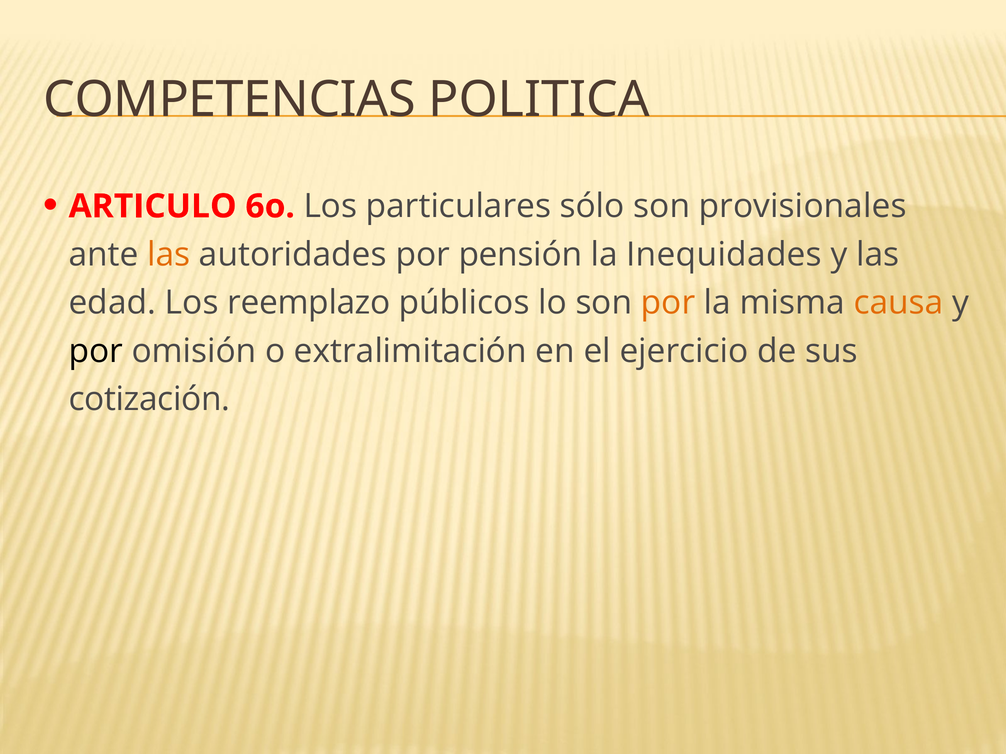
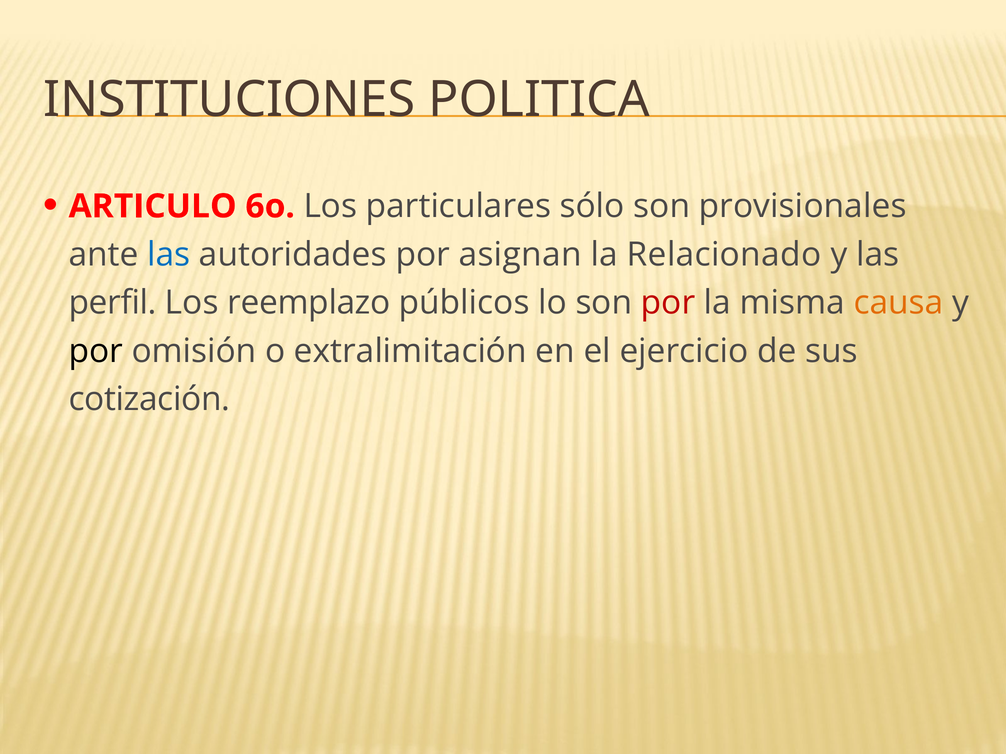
COMPETENCIAS: COMPETENCIAS -> INSTITUCIONES (229, 100)
las colour: orange -> blue (169, 255)
pensión: pensión -> asignan (520, 255)
Inequidades: Inequidades -> Relacionado (724, 255)
edad: edad -> perfil (113, 303)
por colour: orange -> red (668, 303)
